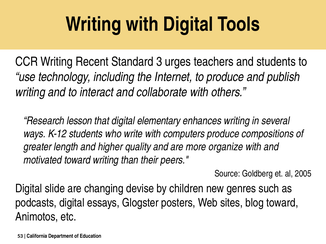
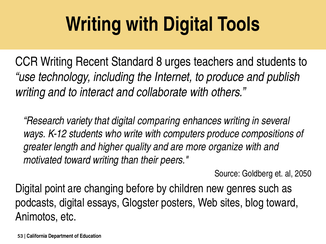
3: 3 -> 8 (159, 62)
lesson: lesson -> variety (80, 121)
elementary: elementary -> comparing (159, 121)
2005: 2005 -> 2050 (303, 174)
slide: slide -> point (55, 189)
devise: devise -> before (140, 189)
